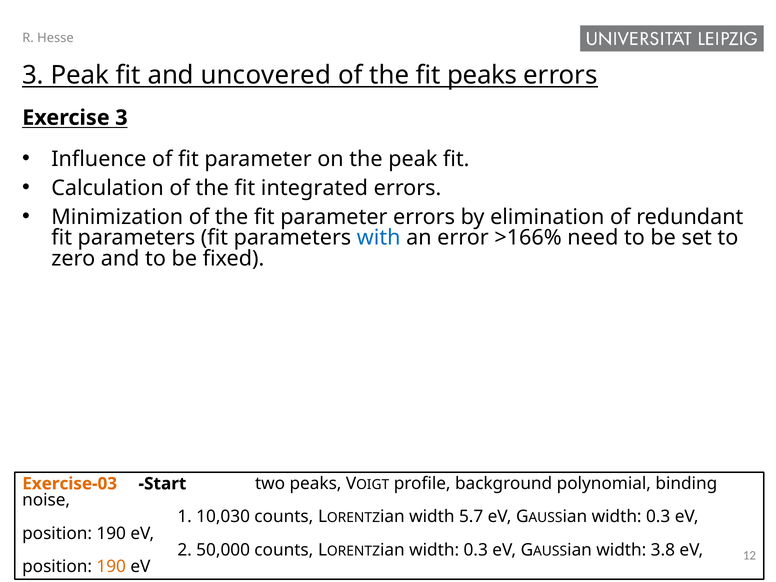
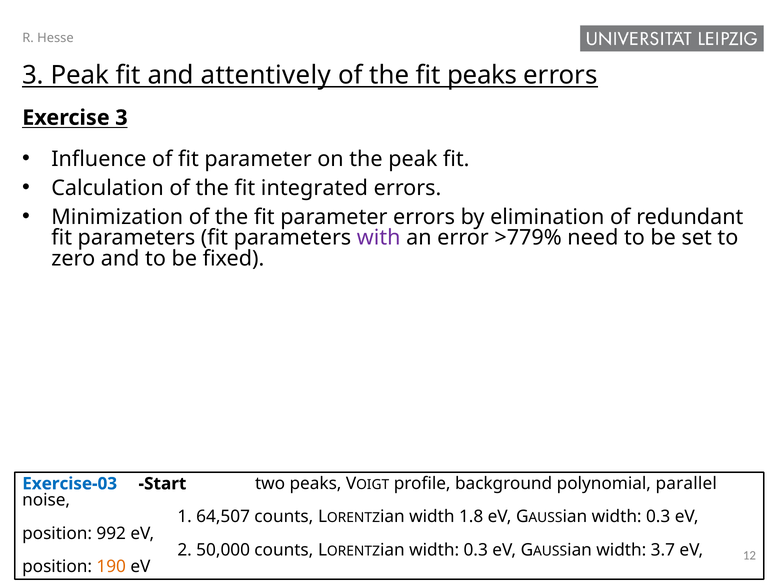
uncovered: uncovered -> attentively (266, 75)
with colour: blue -> purple (379, 238)
>166%: >166% -> >779% (528, 238)
Exercise-03 colour: orange -> blue (70, 484)
binding: binding -> parallel (686, 484)
10,030: 10,030 -> 64,507 (223, 517)
5.7: 5.7 -> 1.8 (471, 517)
190: 190 -> 992 (111, 533)
3.8: 3.8 -> 3.7 (663, 550)
